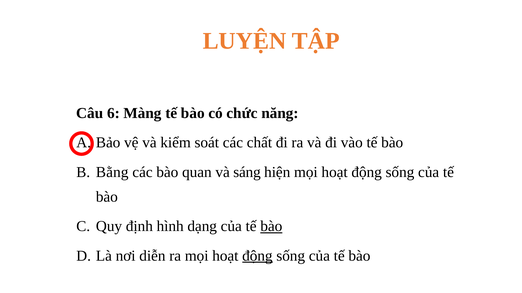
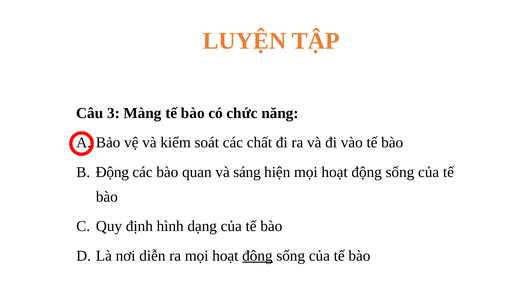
6: 6 -> 3 (113, 113)
Bằng: Bằng -> Động (112, 172)
bào underline: present -> none (271, 227)
